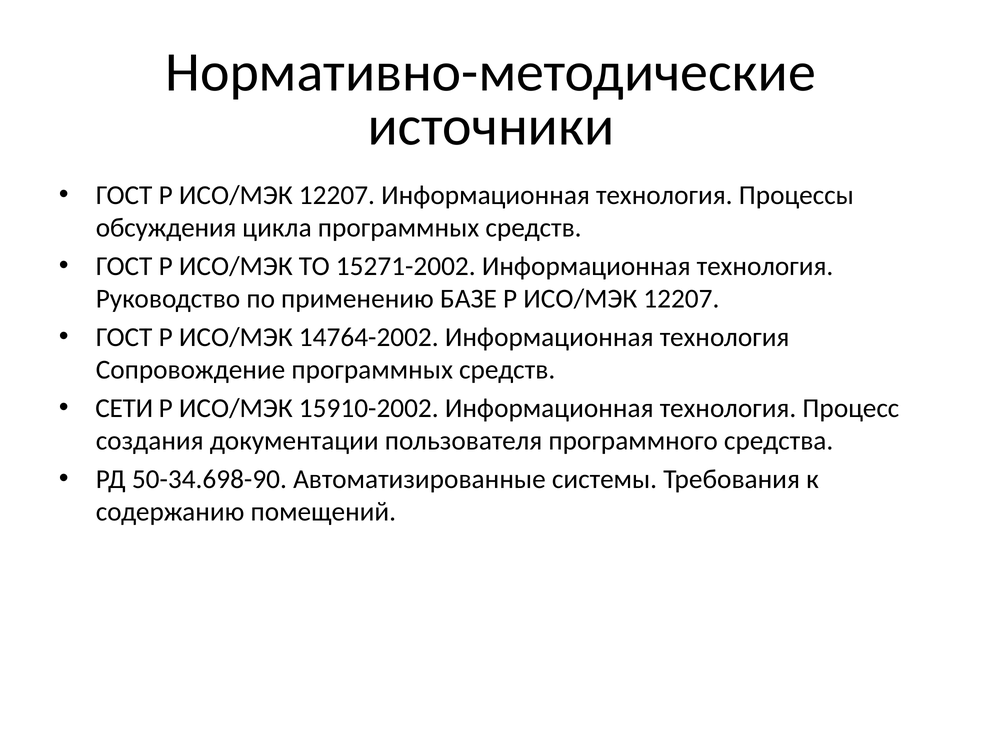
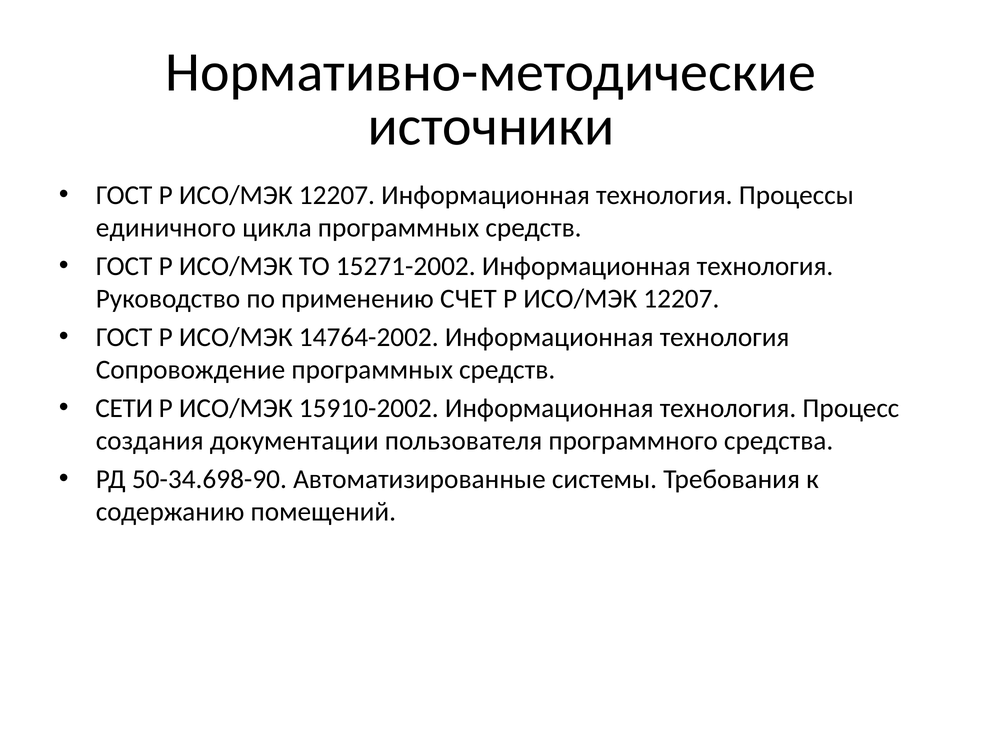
обсуждения: обсуждения -> единичного (166, 228)
БАЗЕ: БАЗЕ -> СЧЕТ (468, 299)
